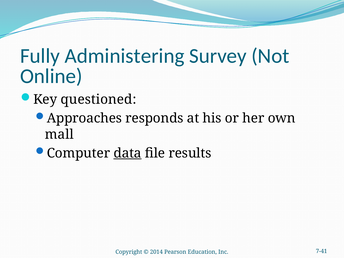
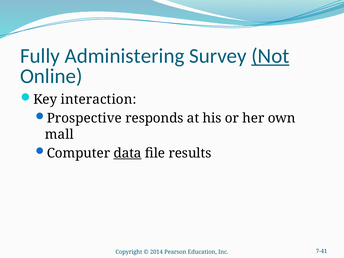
Not underline: none -> present (270, 56)
questioned: questioned -> interaction (99, 100)
Approaches: Approaches -> Prospective (84, 118)
